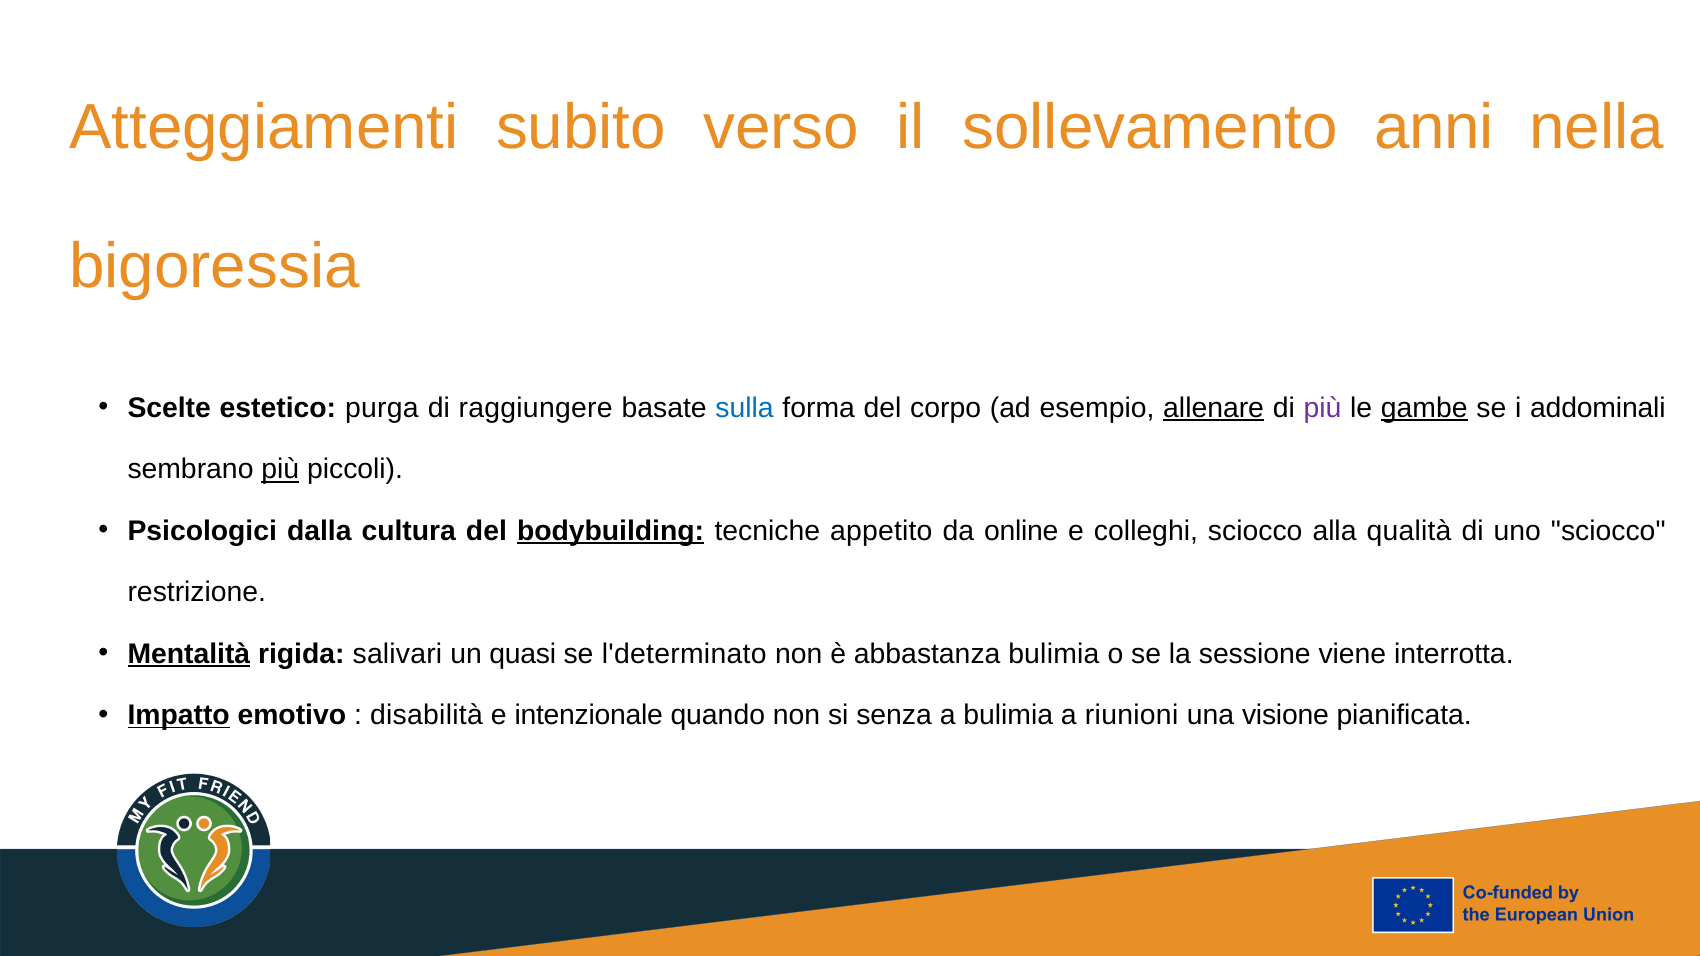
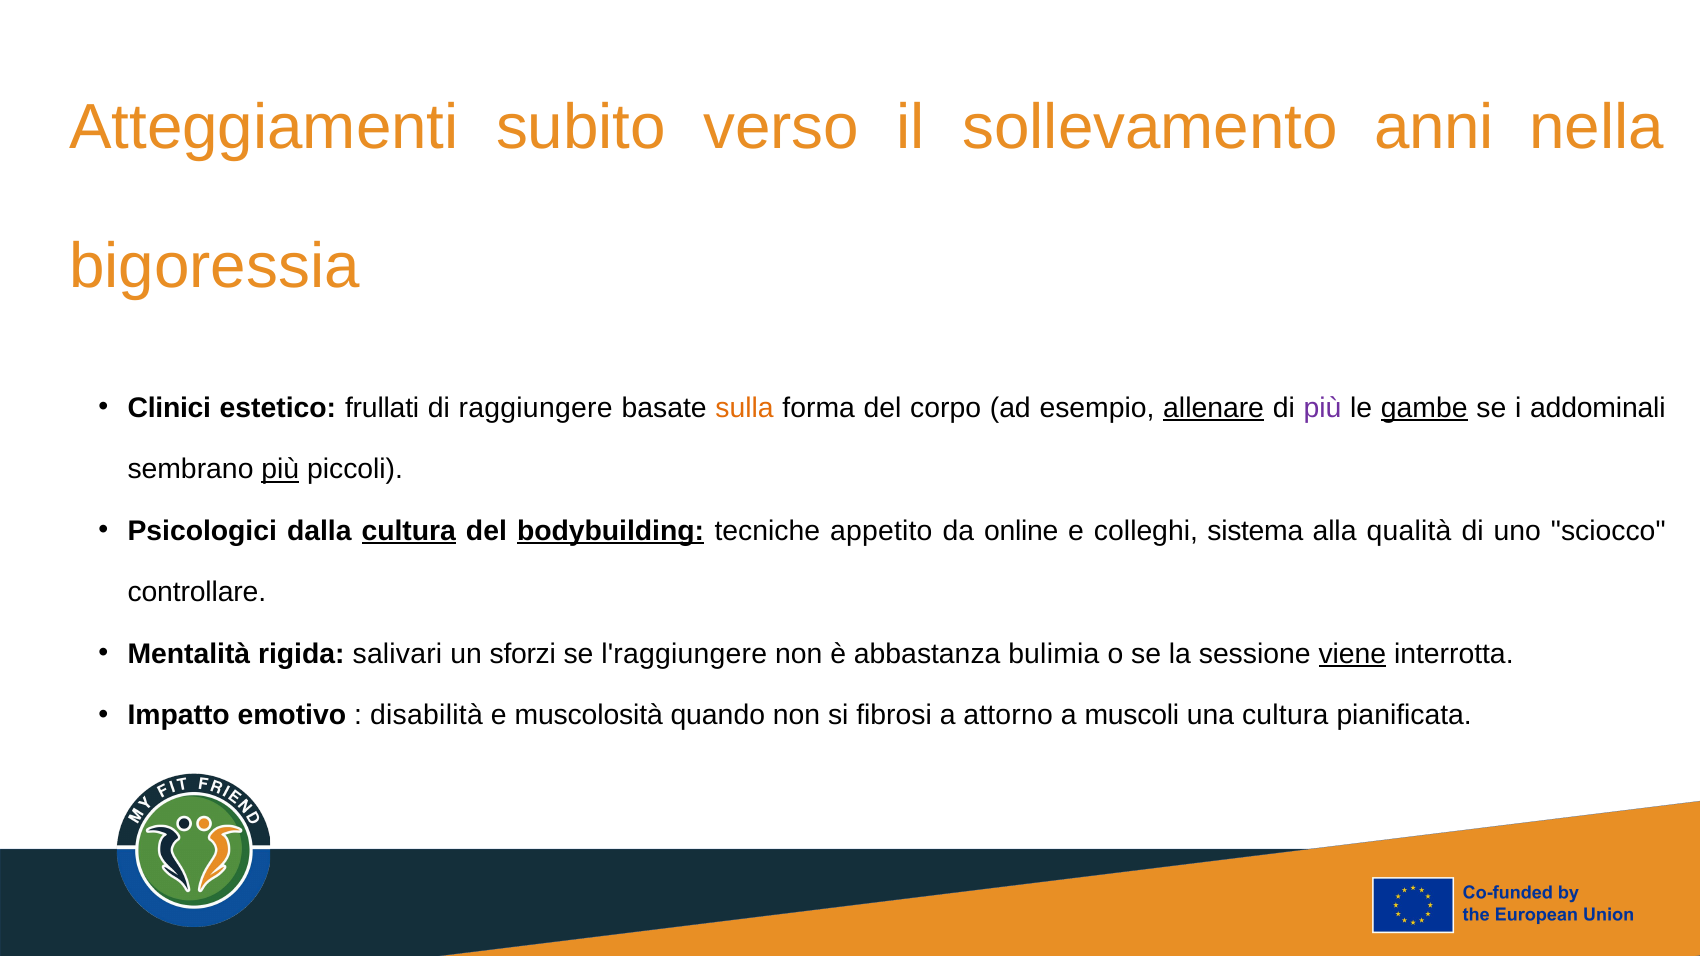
Scelte: Scelte -> Clinici (169, 408)
purga: purga -> frullati (382, 408)
sulla colour: blue -> orange (745, 408)
cultura underline: none -> present (409, 531)
colleghi sciocco: sciocco -> sistema (1255, 531)
restrizione: restrizione -> controllare (197, 593)
Mentalità underline: present -> none (189, 654)
quasi: quasi -> sforzi (523, 654)
l'determinato: l'determinato -> l'raggiungere (684, 654)
viene underline: none -> present (1352, 654)
Impatto underline: present -> none (179, 716)
intenzionale: intenzionale -> muscolosità (589, 716)
senza: senza -> fibrosi (894, 716)
a bulimia: bulimia -> attorno (1008, 716)
riunioni: riunioni -> muscoli (1132, 716)
una visione: visione -> cultura (1285, 716)
